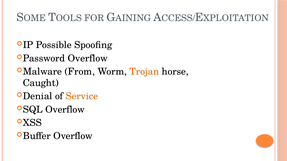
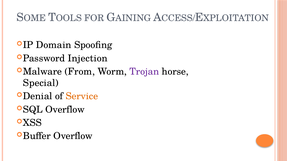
Possible: Possible -> Domain (54, 45)
Overflow: Overflow -> Injection (88, 58)
Trojan colour: orange -> purple (144, 72)
Caught: Caught -> Special (41, 83)
